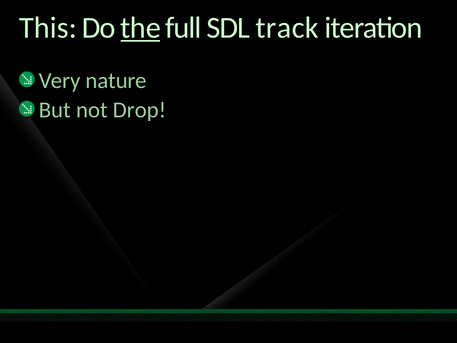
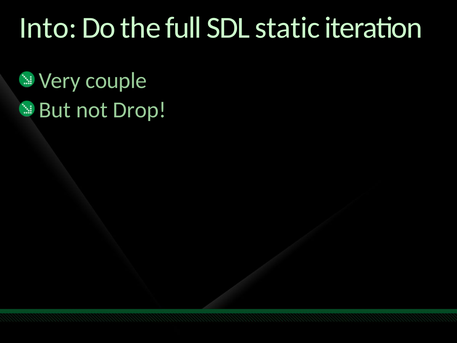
This: This -> Into (48, 28)
the underline: present -> none (140, 28)
track: track -> static (287, 28)
nature: nature -> couple (116, 81)
